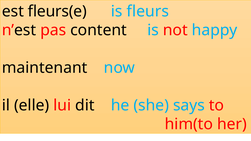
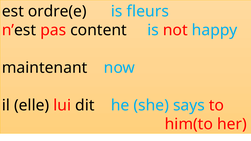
fleurs(e: fleurs(e -> ordre(e (57, 11)
